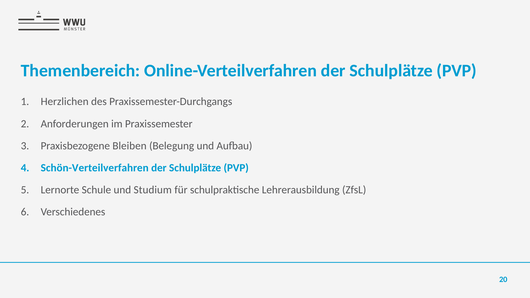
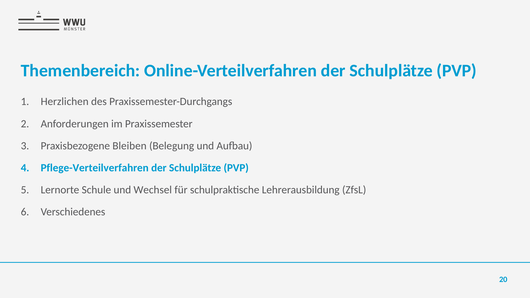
Schön-Verteilverfahren: Schön-Verteilverfahren -> Pflege-Verteilverfahren (95, 168)
Studium: Studium -> Wechsel (153, 190)
